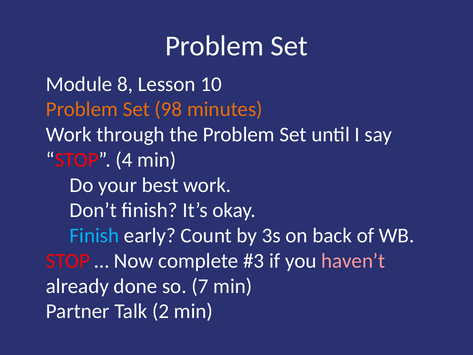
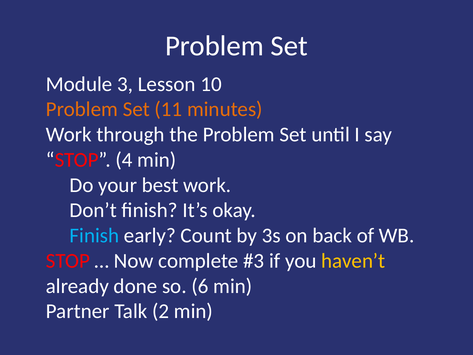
8: 8 -> 3 (125, 84)
98: 98 -> 11 (168, 109)
haven’t colour: pink -> yellow (353, 261)
7: 7 -> 6 (200, 286)
